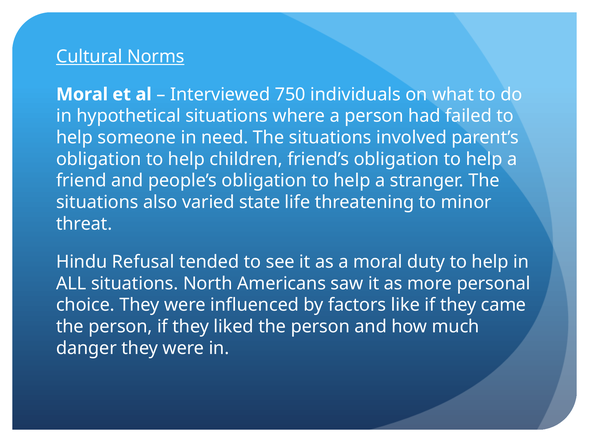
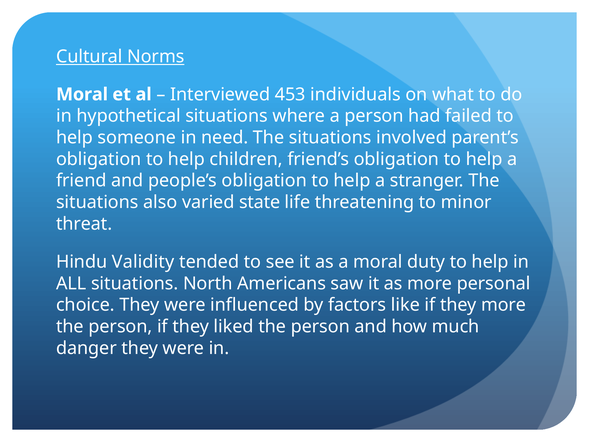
750: 750 -> 453 (290, 94)
Refusal: Refusal -> Validity (143, 262)
they came: came -> more (504, 305)
